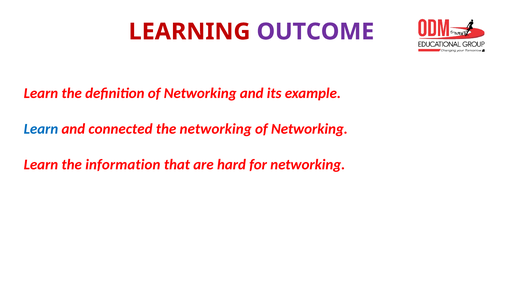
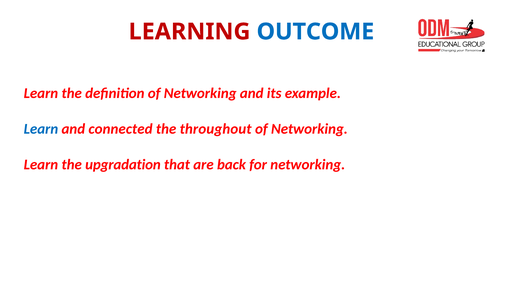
OUTCOME colour: purple -> blue (315, 32)
the networking: networking -> throughout (216, 129)
information: information -> upgradation (123, 165)
hard: hard -> back (231, 165)
